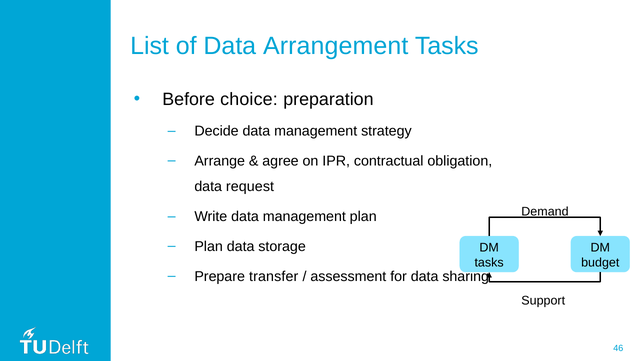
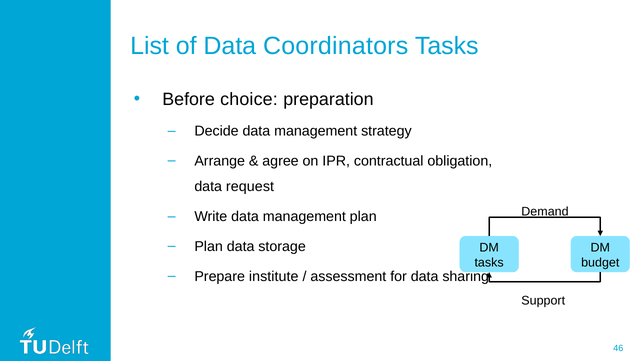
Arrangement: Arrangement -> Coordinators (336, 46)
transfer: transfer -> institute (274, 277)
